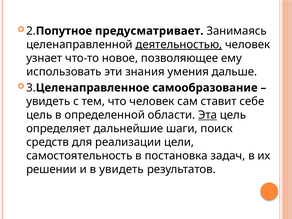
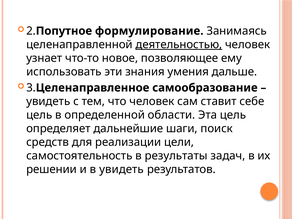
предусматривает: предусматривает -> формулирование (149, 31)
Эта underline: present -> none (208, 115)
постановка: постановка -> результаты (176, 156)
